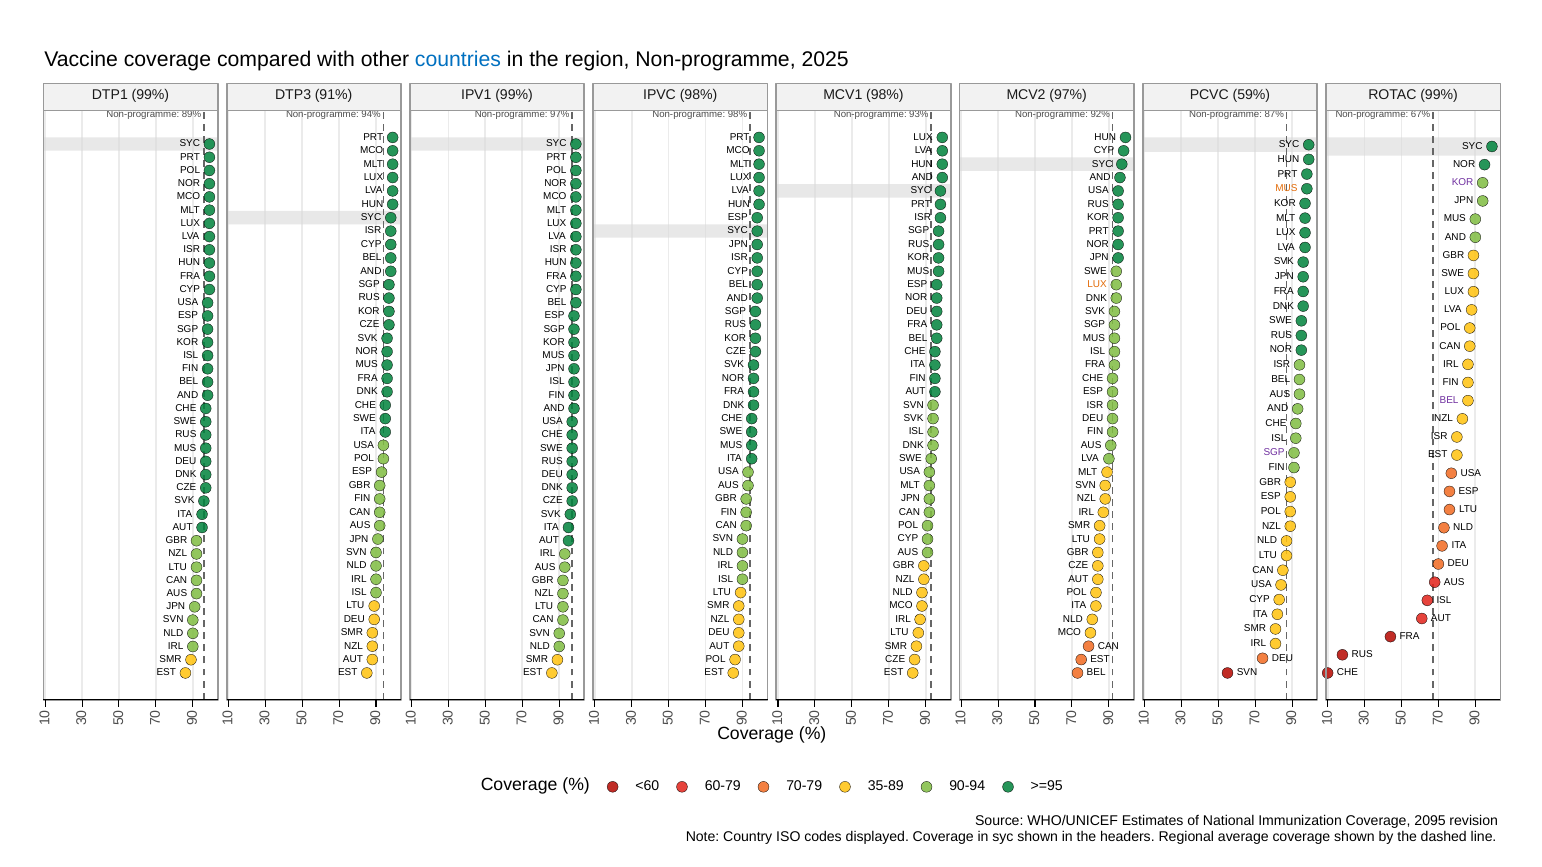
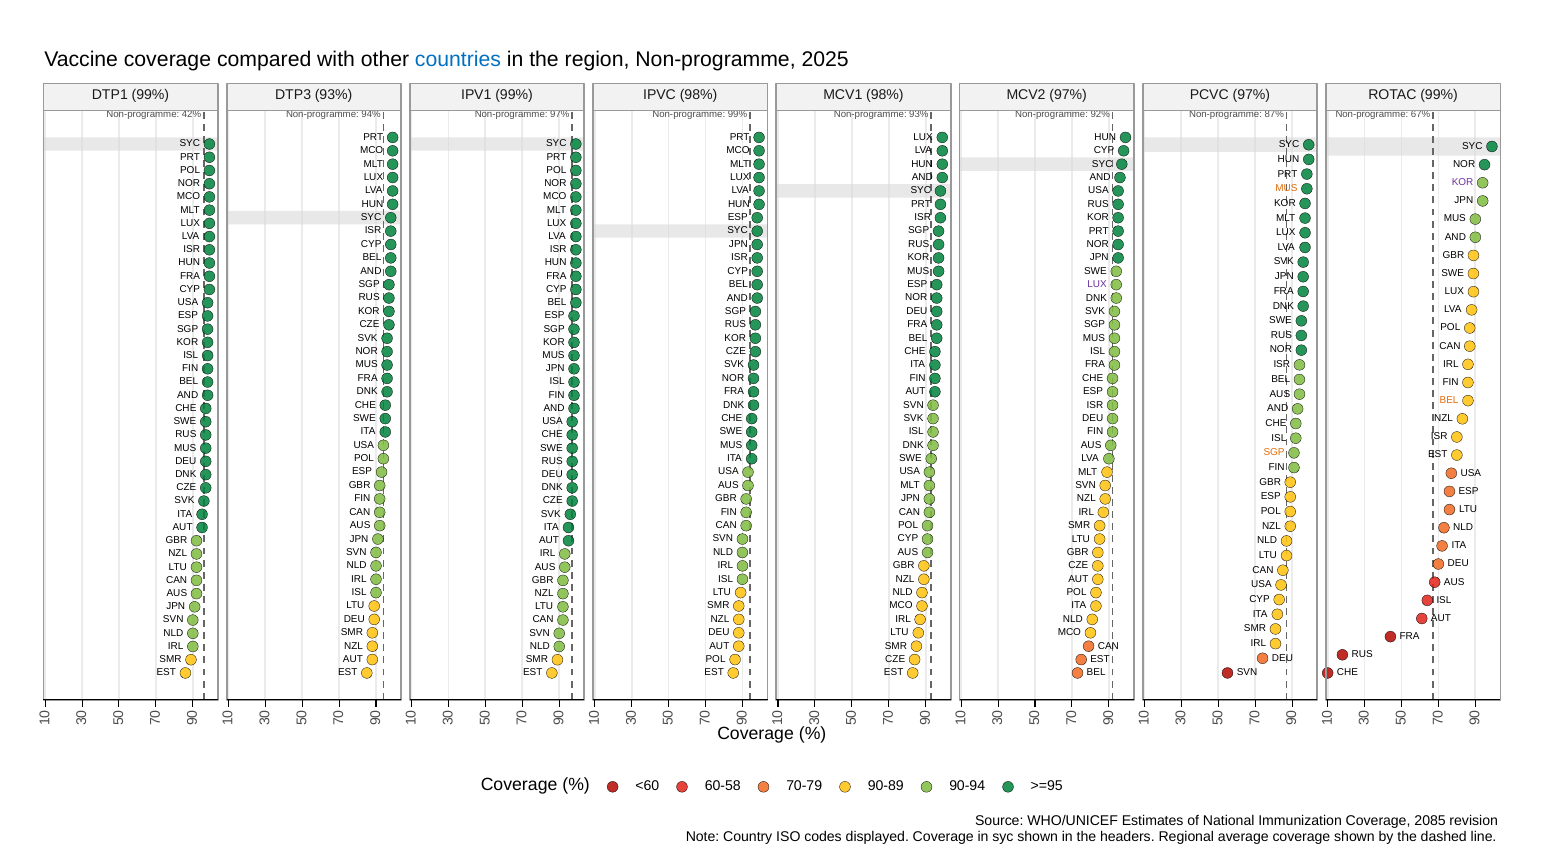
DTP3 91%: 91% -> 93% (334, 95)
PCVC 59%: 59% -> 97% (1251, 95)
89%: 89% -> 42% (192, 115)
Non-programme 98%: 98% -> 99% (737, 115)
LUX colour: orange -> purple (1097, 284)
BEL colour: purple -> orange (1449, 400)
SGP colour: purple -> orange (1274, 453)
60-79: 60-79 -> 60-58 (723, 787)
35-89: 35-89 -> 90-89 (886, 787)
2095: 2095 -> 2085 (1430, 822)
